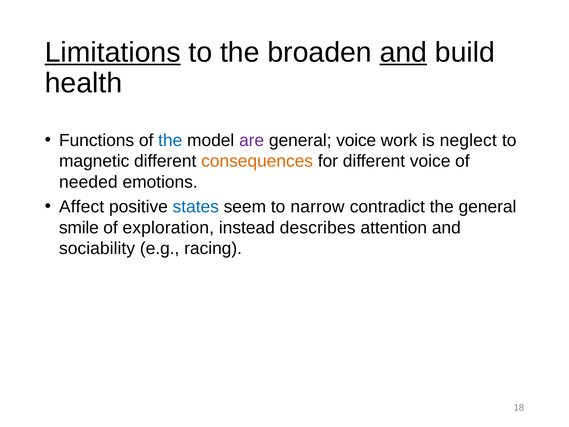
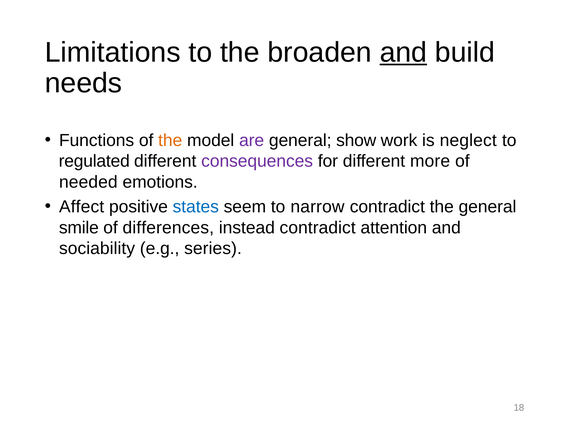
Limitations underline: present -> none (113, 52)
health: health -> needs (84, 83)
the colour: blue -> orange (170, 140)
general voice: voice -> show (356, 140)
magnetic: magnetic -> regulated (94, 161)
consequences colour: orange -> purple (257, 161)
different voice: voice -> more (430, 161)
exploration: exploration -> differences (168, 228)
instead describes: describes -> contradict (318, 228)
racing: racing -> series (213, 248)
